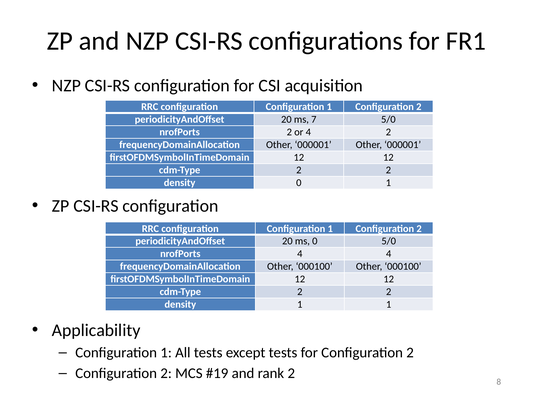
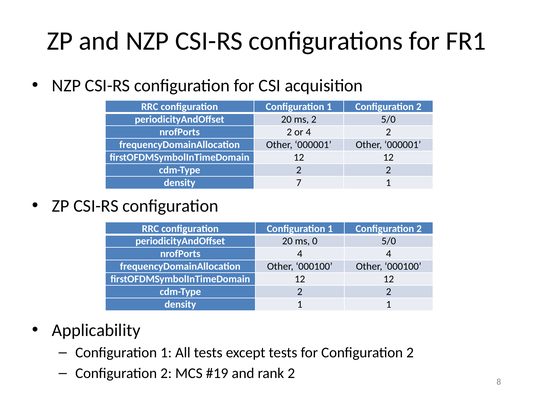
ms 7: 7 -> 2 (314, 119)
density 0: 0 -> 7 (299, 183)
